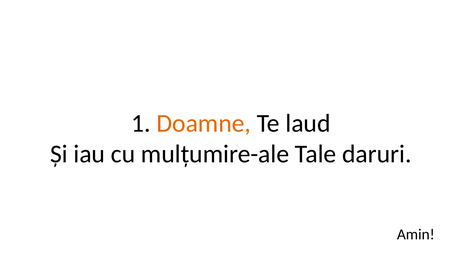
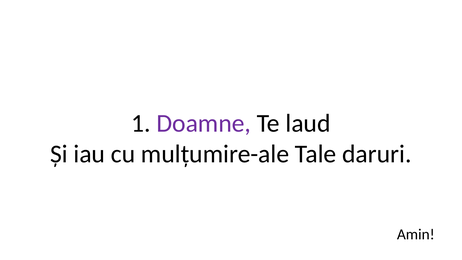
Doamne colour: orange -> purple (204, 123)
